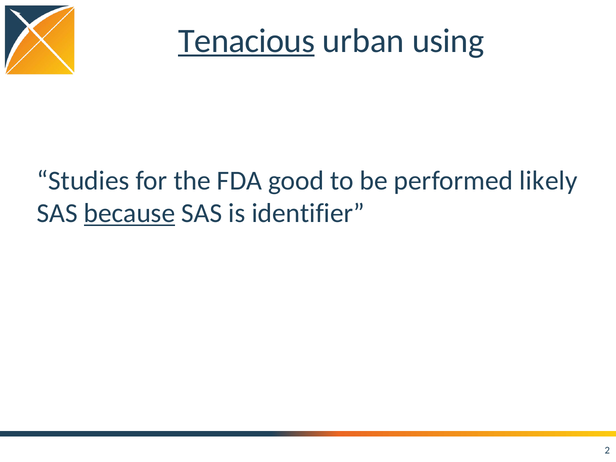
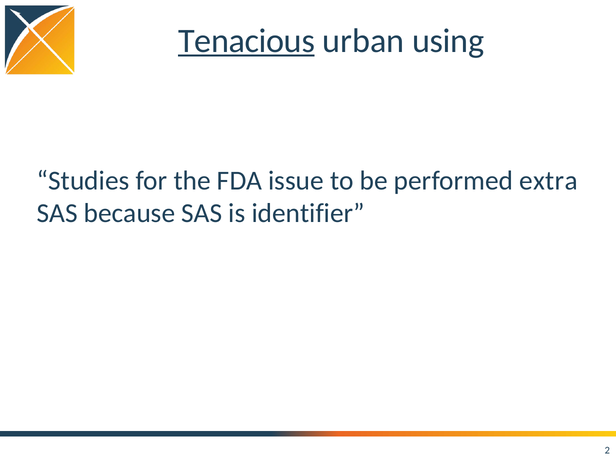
good: good -> issue (296, 181)
likely: likely -> extra (549, 181)
because underline: present -> none (130, 213)
